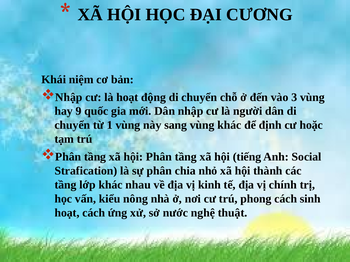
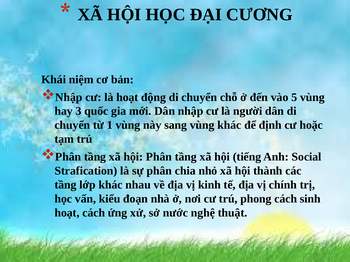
3: 3 -> 5 (294, 97)
9: 9 -> 3 (79, 111)
nông: nông -> đoạn (136, 199)
